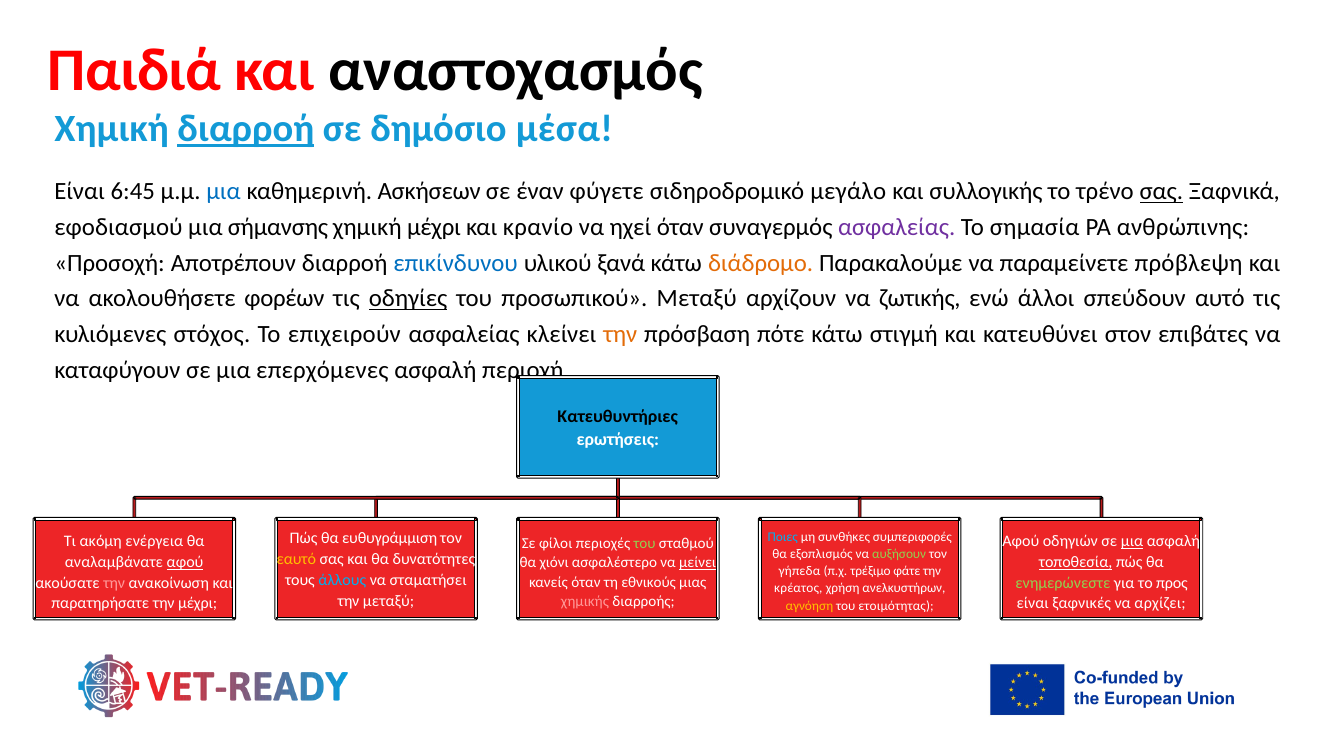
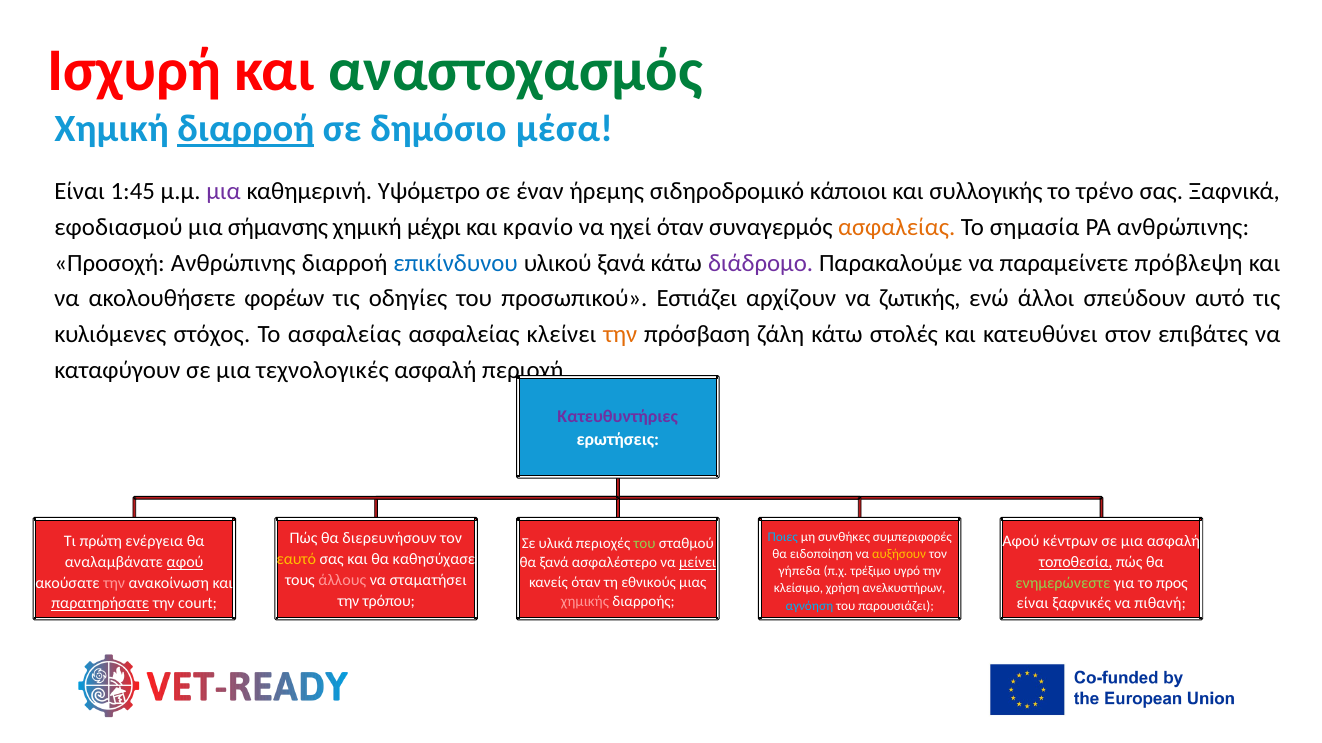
Παιδιά: Παιδιά -> Ισχυρή (134, 71)
αναστοχασμός colour: black -> green (516, 71)
6:45: 6:45 -> 1:45 (133, 192)
μια colour: blue -> purple (224, 192)
Ασκήσεων: Ασκήσεων -> Υψόμετρο (429, 192)
φύγετε: φύγετε -> ήρεμης (607, 192)
μεγάλο: μεγάλο -> κάποιοι (848, 192)
σας underline: present -> none (1161, 192)
ασφαλείας colour: purple -> orange (897, 228)
Προσοχή Αποτρέπουν: Αποτρέπουν -> Ανθρώπινης (233, 263)
διάδρομο colour: orange -> purple (761, 263)
οδηγίες underline: present -> none (408, 299)
προσωπικού Μεταξύ: Μεταξύ -> Εστιάζει (697, 299)
Το επιχειρούν: επιχειρούν -> ασφαλείας (344, 335)
πότε: πότε -> ζάλη (781, 335)
στιγμή: στιγμή -> στολές (904, 335)
επερχόμενες: επερχόμενες -> τεχνολογικές (322, 370)
Κατευθυντήριες colour: black -> purple (618, 417)
ευθυγράμμιση: ευθυγράμμιση -> διερευνήσουν (389, 539)
ακόμη: ακόμη -> πρώτη (101, 542)
οδηγιών: οδηγιών -> κέντρων (1070, 542)
μια underline: present -> none (1132, 542)
φίλοι: φίλοι -> υλικά (556, 544)
εξοπλισμός: εξοπλισμός -> ειδοποίηση (821, 555)
αυξήσουν colour: light green -> yellow (899, 555)
δυνατότητες: δυνατότητες -> καθησύχασε (434, 560)
θα χιόνι: χιόνι -> ξανά (554, 563)
φάτε: φάτε -> υγρό (907, 572)
άλλους colour: light blue -> pink (342, 581)
κρέατος: κρέατος -> κλείσιμο (798, 589)
την μεταξύ: μεταξύ -> τρόπου (389, 601)
παρατηρήσατε underline: none -> present (100, 604)
την μέχρι: μέχρι -> court (198, 604)
αρχίζει: αρχίζει -> πιθανή (1160, 604)
αγνόηση colour: yellow -> light blue (809, 606)
ετοιμότητας: ετοιμότητας -> παρουσιάζει (896, 606)
